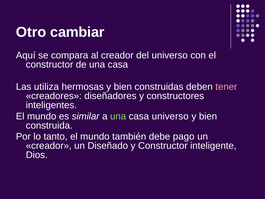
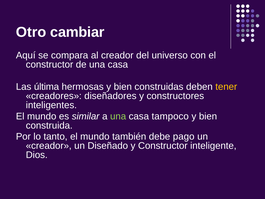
utiliza: utiliza -> última (47, 87)
tener colour: pink -> yellow (226, 87)
casa universo: universo -> tampoco (170, 116)
